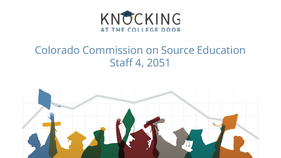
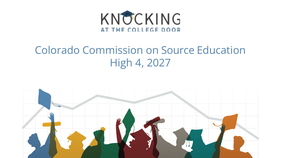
Staff: Staff -> High (121, 63)
2051: 2051 -> 2027 (159, 63)
